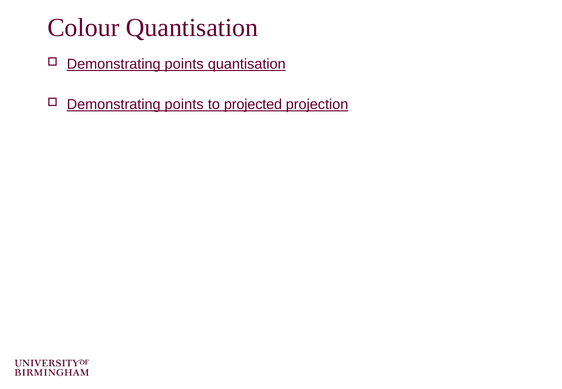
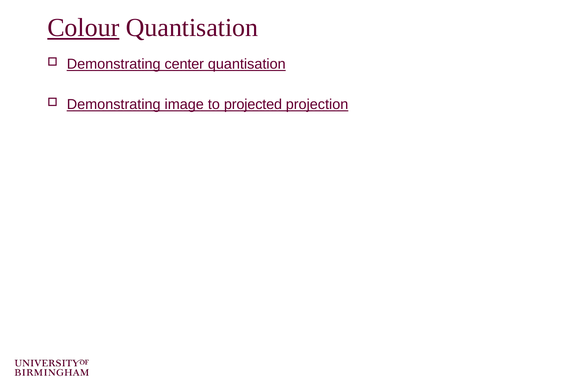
Colour underline: none -> present (83, 28)
points: points -> center (184, 64)
points: points -> image (184, 104)
